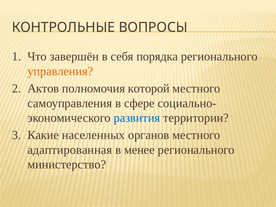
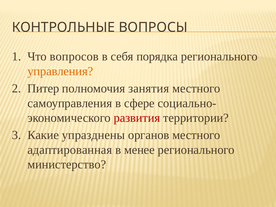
завершён: завершён -> вопросов (74, 56)
Актов: Актов -> Питер (43, 88)
которой: которой -> занятия (149, 88)
развития colour: blue -> red (137, 118)
населенных: населенных -> упразднены (93, 135)
